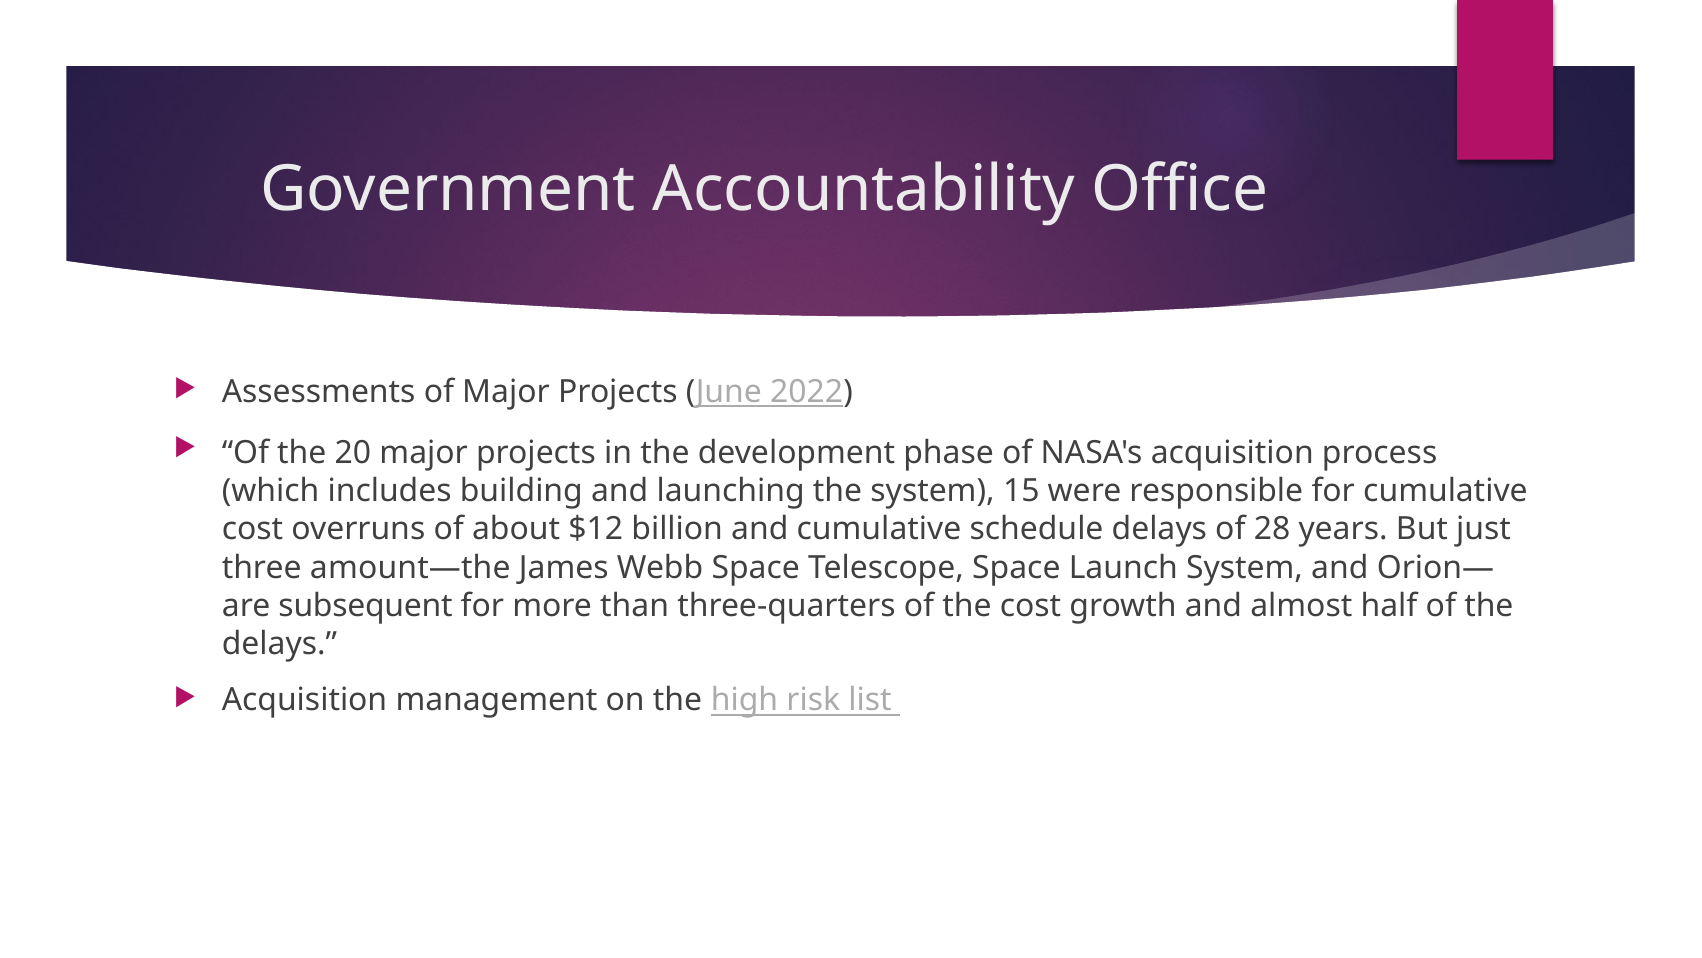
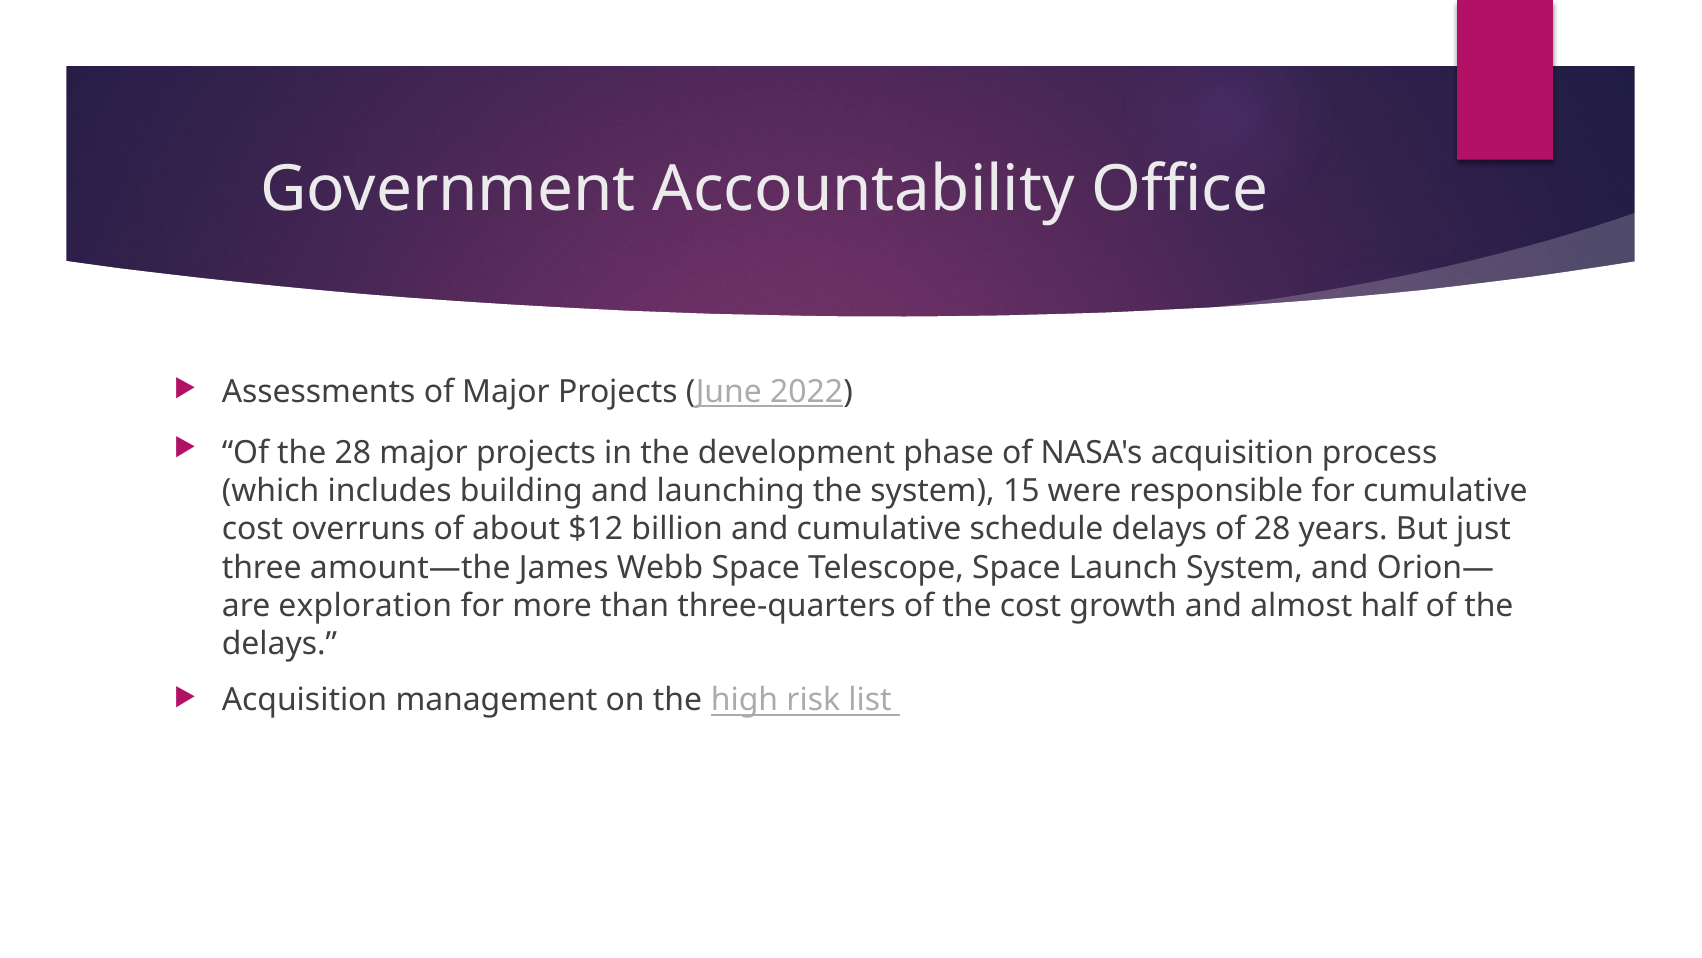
the 20: 20 -> 28 (353, 452)
subsequent: subsequent -> exploration (365, 606)
